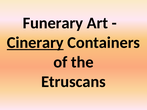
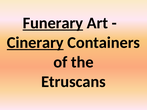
Funerary underline: none -> present (53, 23)
